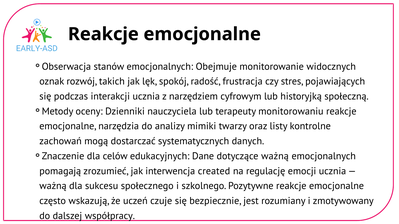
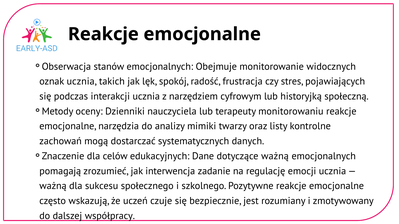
oznak rozwój: rozwój -> ucznia (82, 82)
created: created -> zadanie (214, 171)
